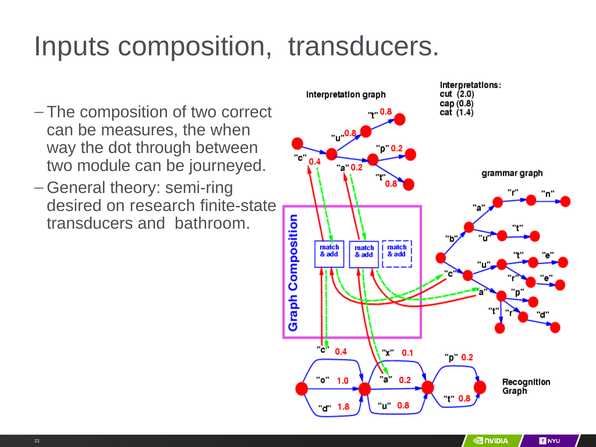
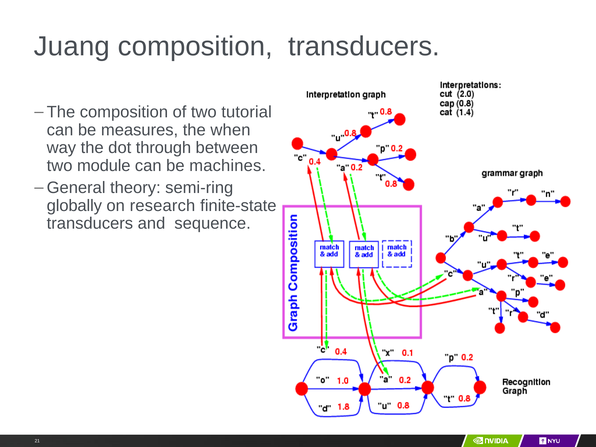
Inputs: Inputs -> Juang (72, 47)
correct: correct -> tutorial (247, 112)
journeyed: journeyed -> machines (228, 166)
desired: desired -> globally (74, 206)
bathroom: bathroom -> sequence (213, 223)
